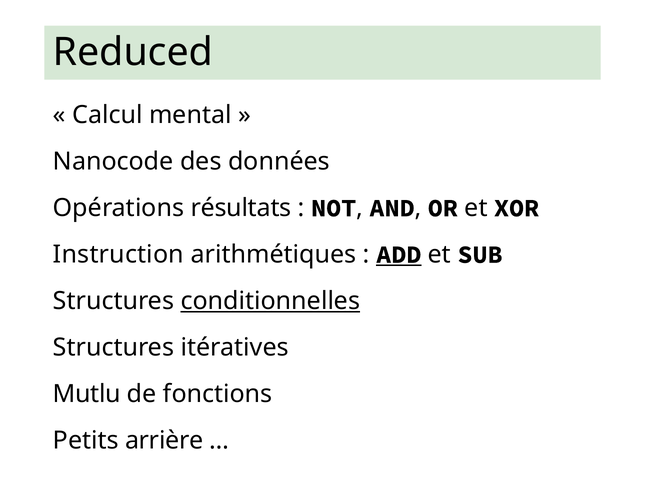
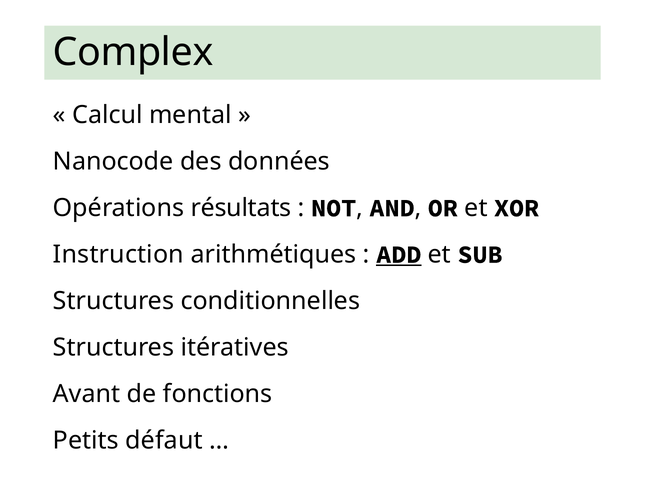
Reduced: Reduced -> Complex (133, 53)
conditionnelles underline: present -> none (270, 302)
Mutlu: Mutlu -> Avant (87, 395)
arrière: arrière -> défaut (164, 441)
